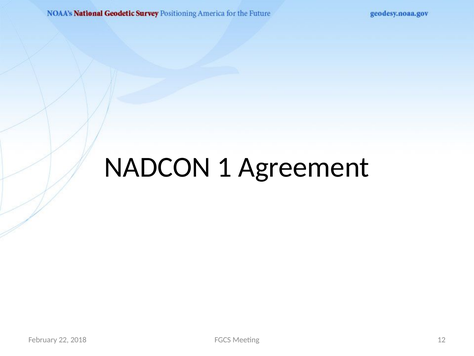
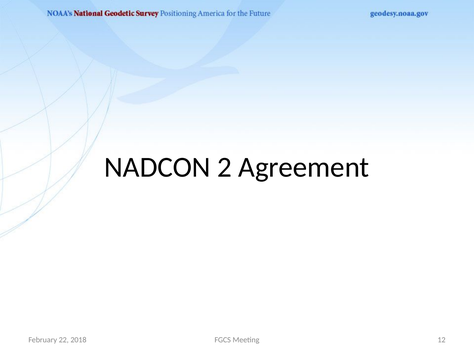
1: 1 -> 2 (224, 167)
